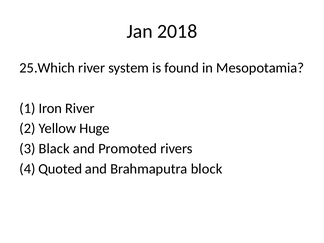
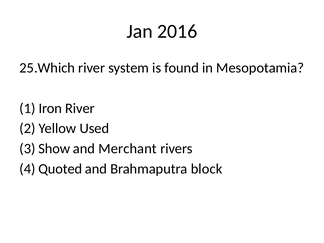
2018: 2018 -> 2016 (177, 31)
Huge: Huge -> Used (94, 128)
Black: Black -> Show (54, 149)
Promoted: Promoted -> Merchant (128, 149)
